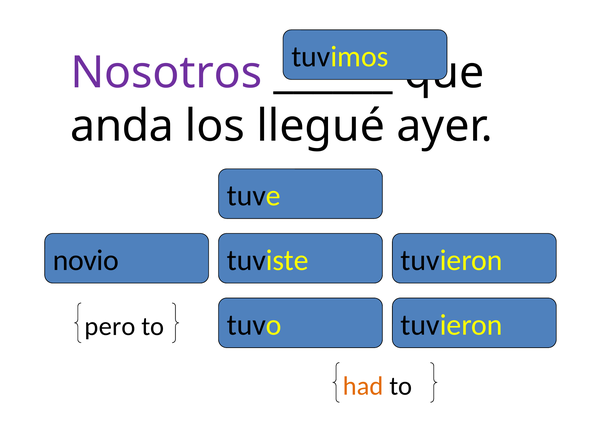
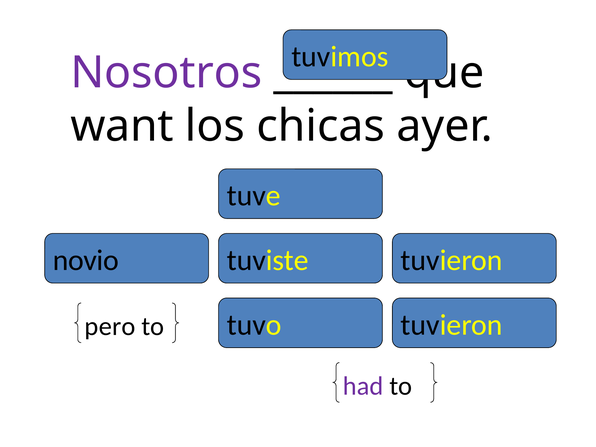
anda: anda -> want (122, 126)
llegué: llegué -> chicas (321, 126)
had colour: orange -> purple (363, 386)
